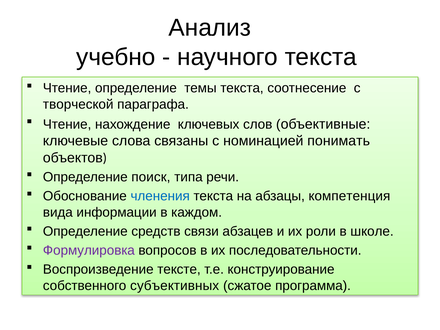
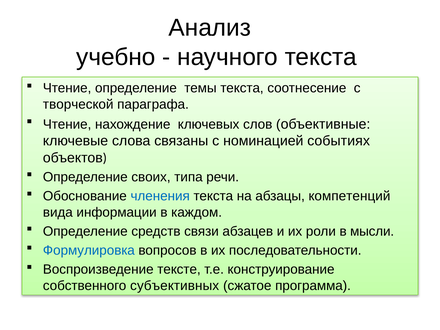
понимать: понимать -> событиях (339, 141)
поиск: поиск -> своих (151, 177)
компетенция: компетенция -> компетенций (349, 196)
школе: школе -> мысли (372, 231)
Формулировка colour: purple -> blue (89, 250)
